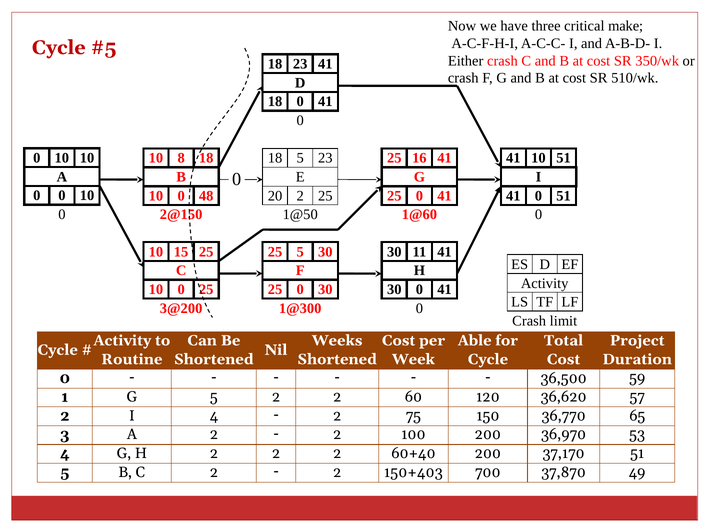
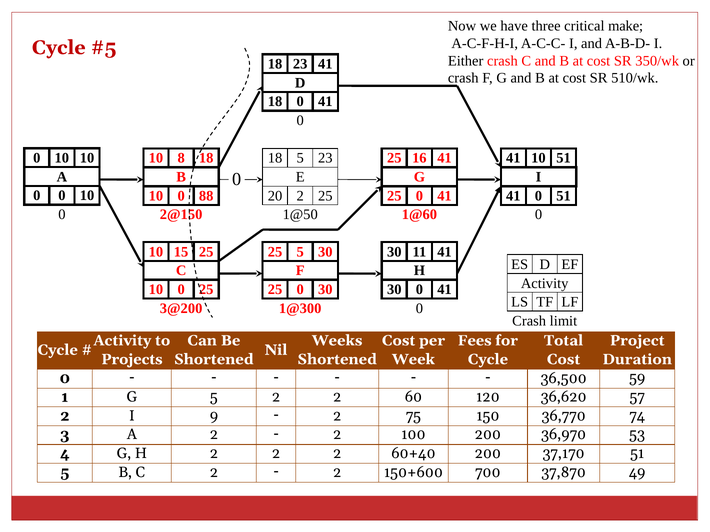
48: 48 -> 88 (206, 196)
Able: Able -> Fees (475, 341)
Routine: Routine -> Projects (132, 360)
I 4: 4 -> 9 (214, 416)
65: 65 -> 74 (637, 416)
150+403: 150+403 -> 150+600 (413, 473)
